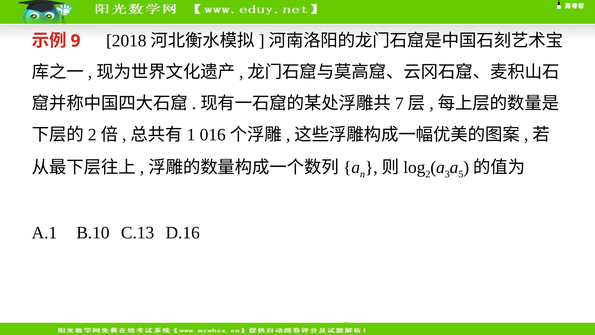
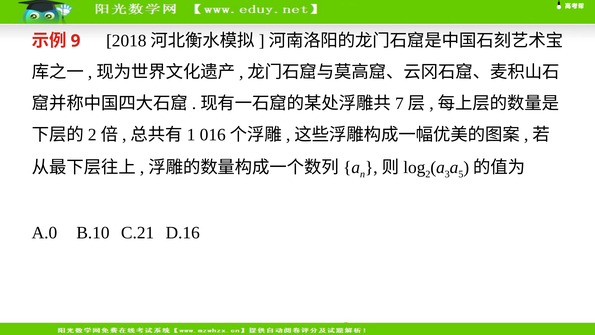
A.1: A.1 -> A.0 (44, 233)
C.13: C.13 -> C.21 (138, 233)
